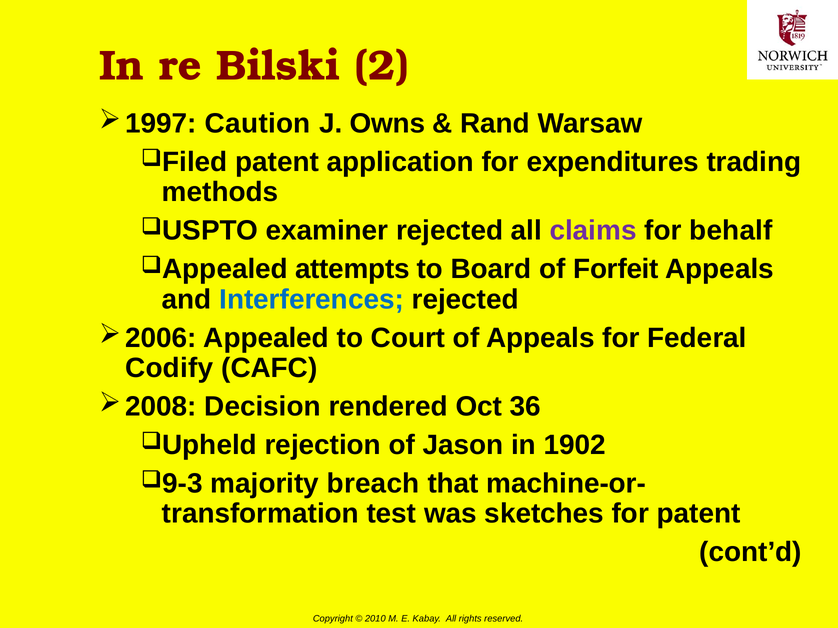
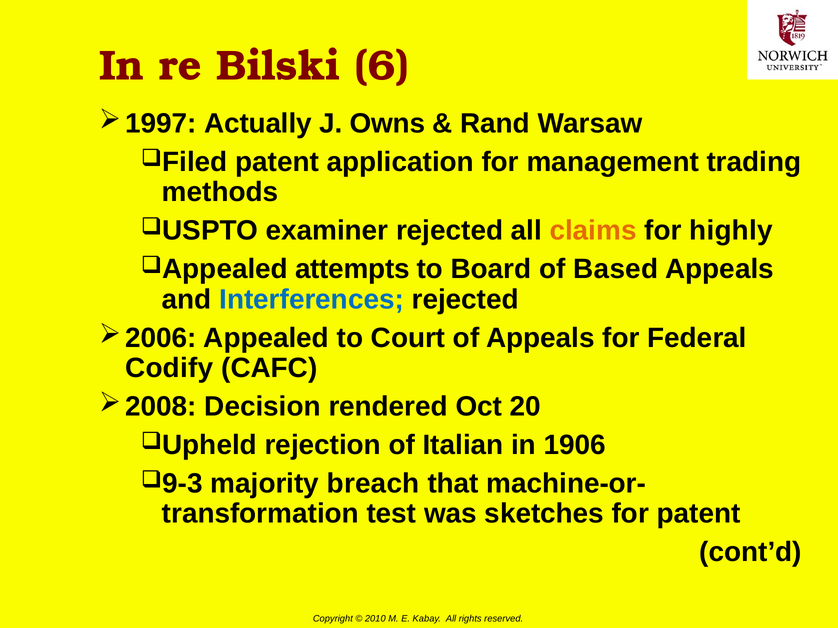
2: 2 -> 6 (382, 66)
Caution: Caution -> Actually (258, 124)
expenditures: expenditures -> management (613, 162)
claims colour: purple -> orange (593, 231)
behalf: behalf -> highly (731, 231)
Forfeit: Forfeit -> Based (616, 269)
36: 36 -> 20 (525, 407)
Jason: Jason -> Italian (463, 445)
1902: 1902 -> 1906 (575, 445)
